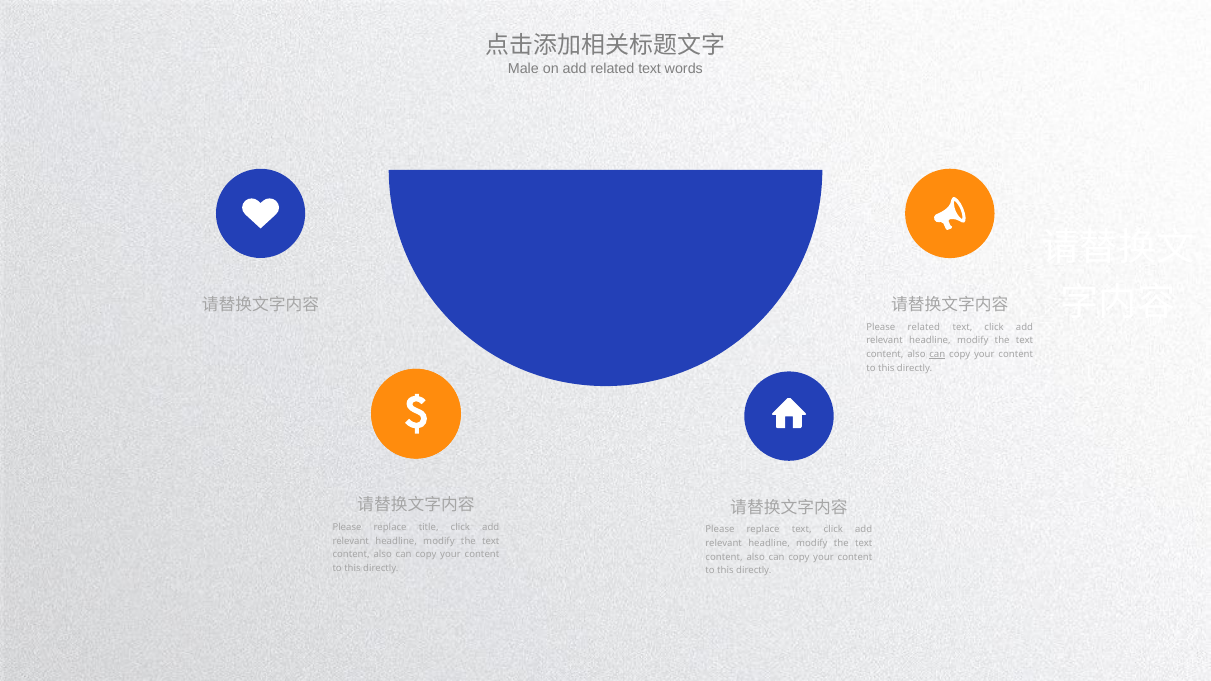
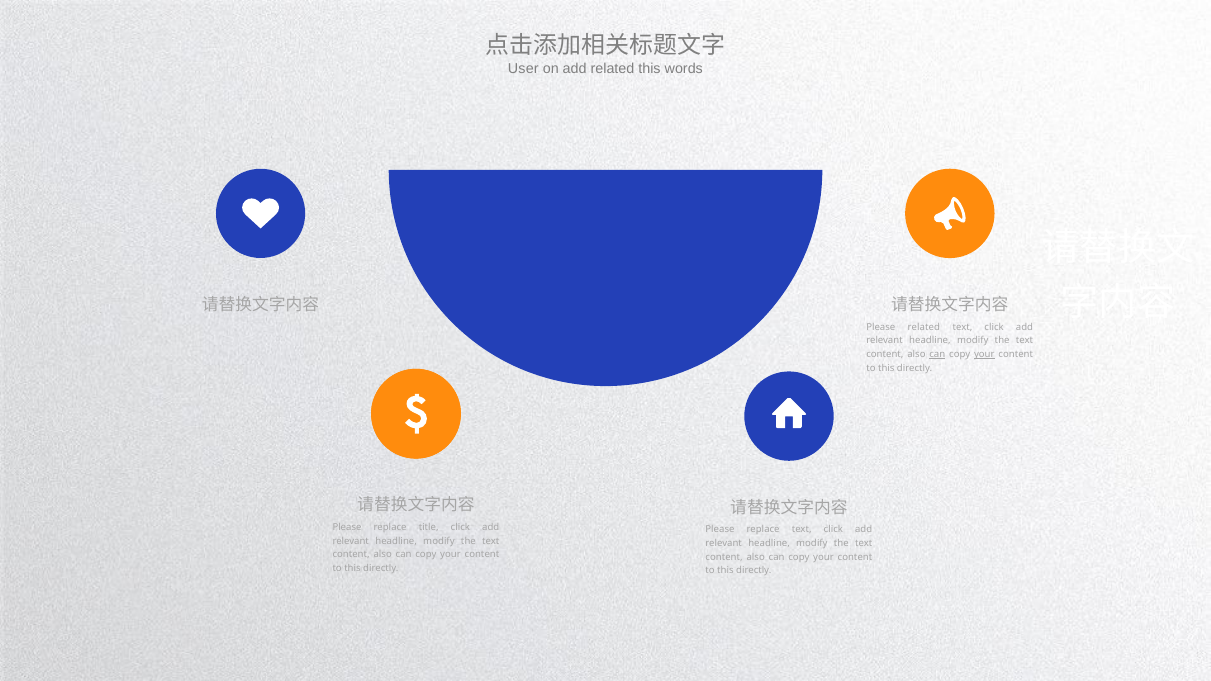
Male: Male -> User (523, 69)
add related text: text -> this (650, 69)
your underline: none -> present (984, 354)
